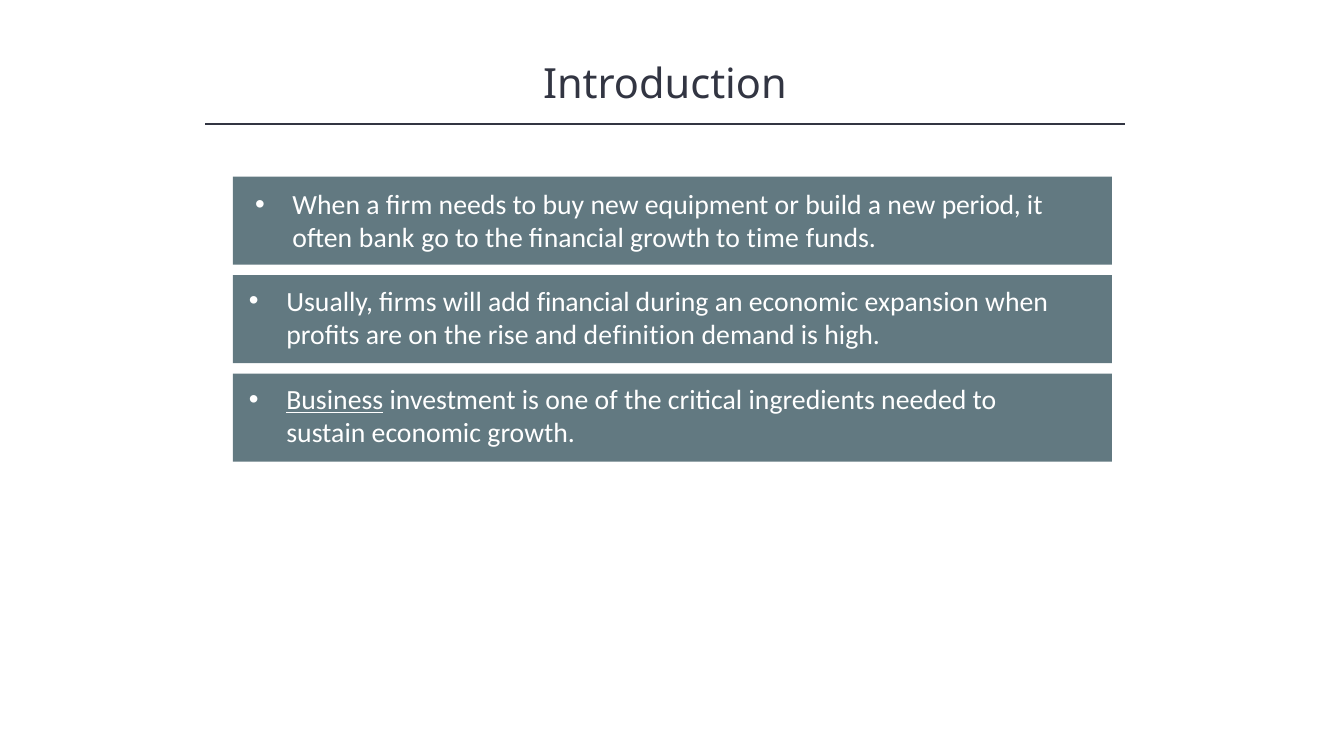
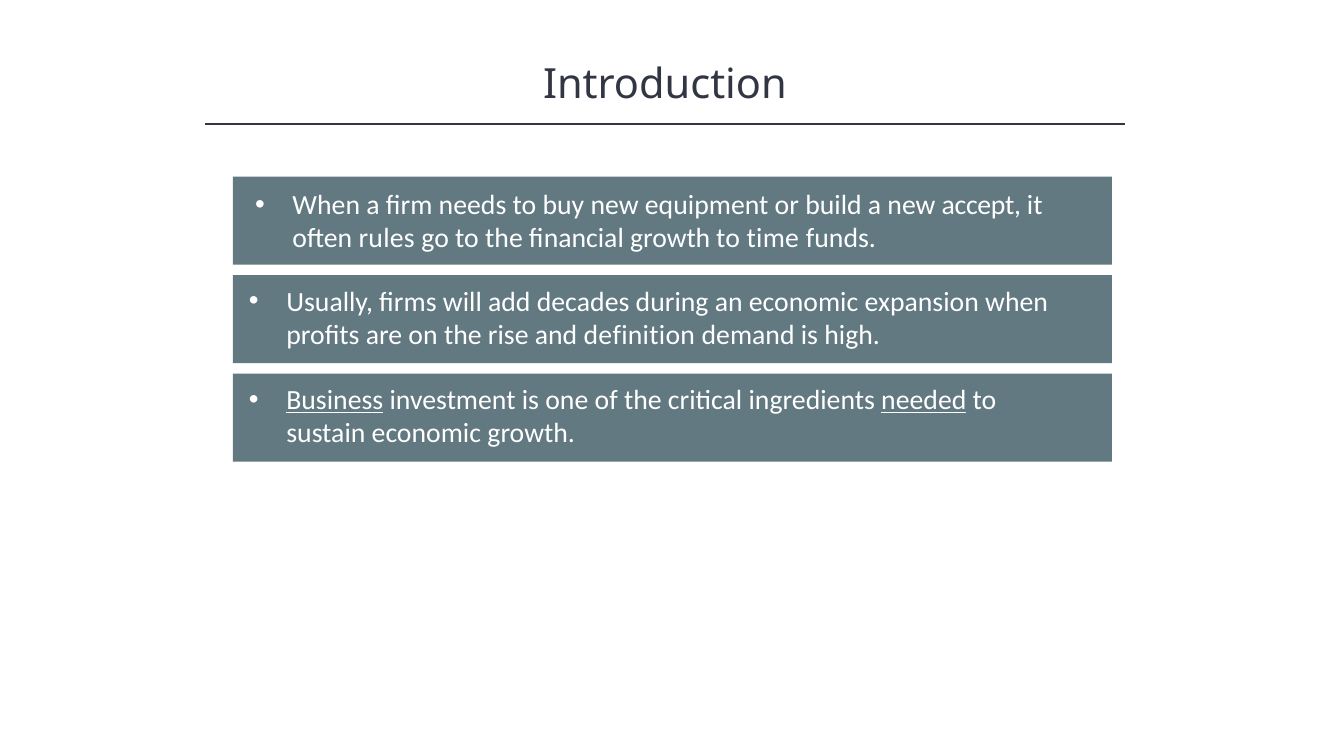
period: period -> accept (981, 206)
bank: bank -> rules (387, 239)
add financial: financial -> decades (583, 302)
needed underline: none -> present (924, 401)
